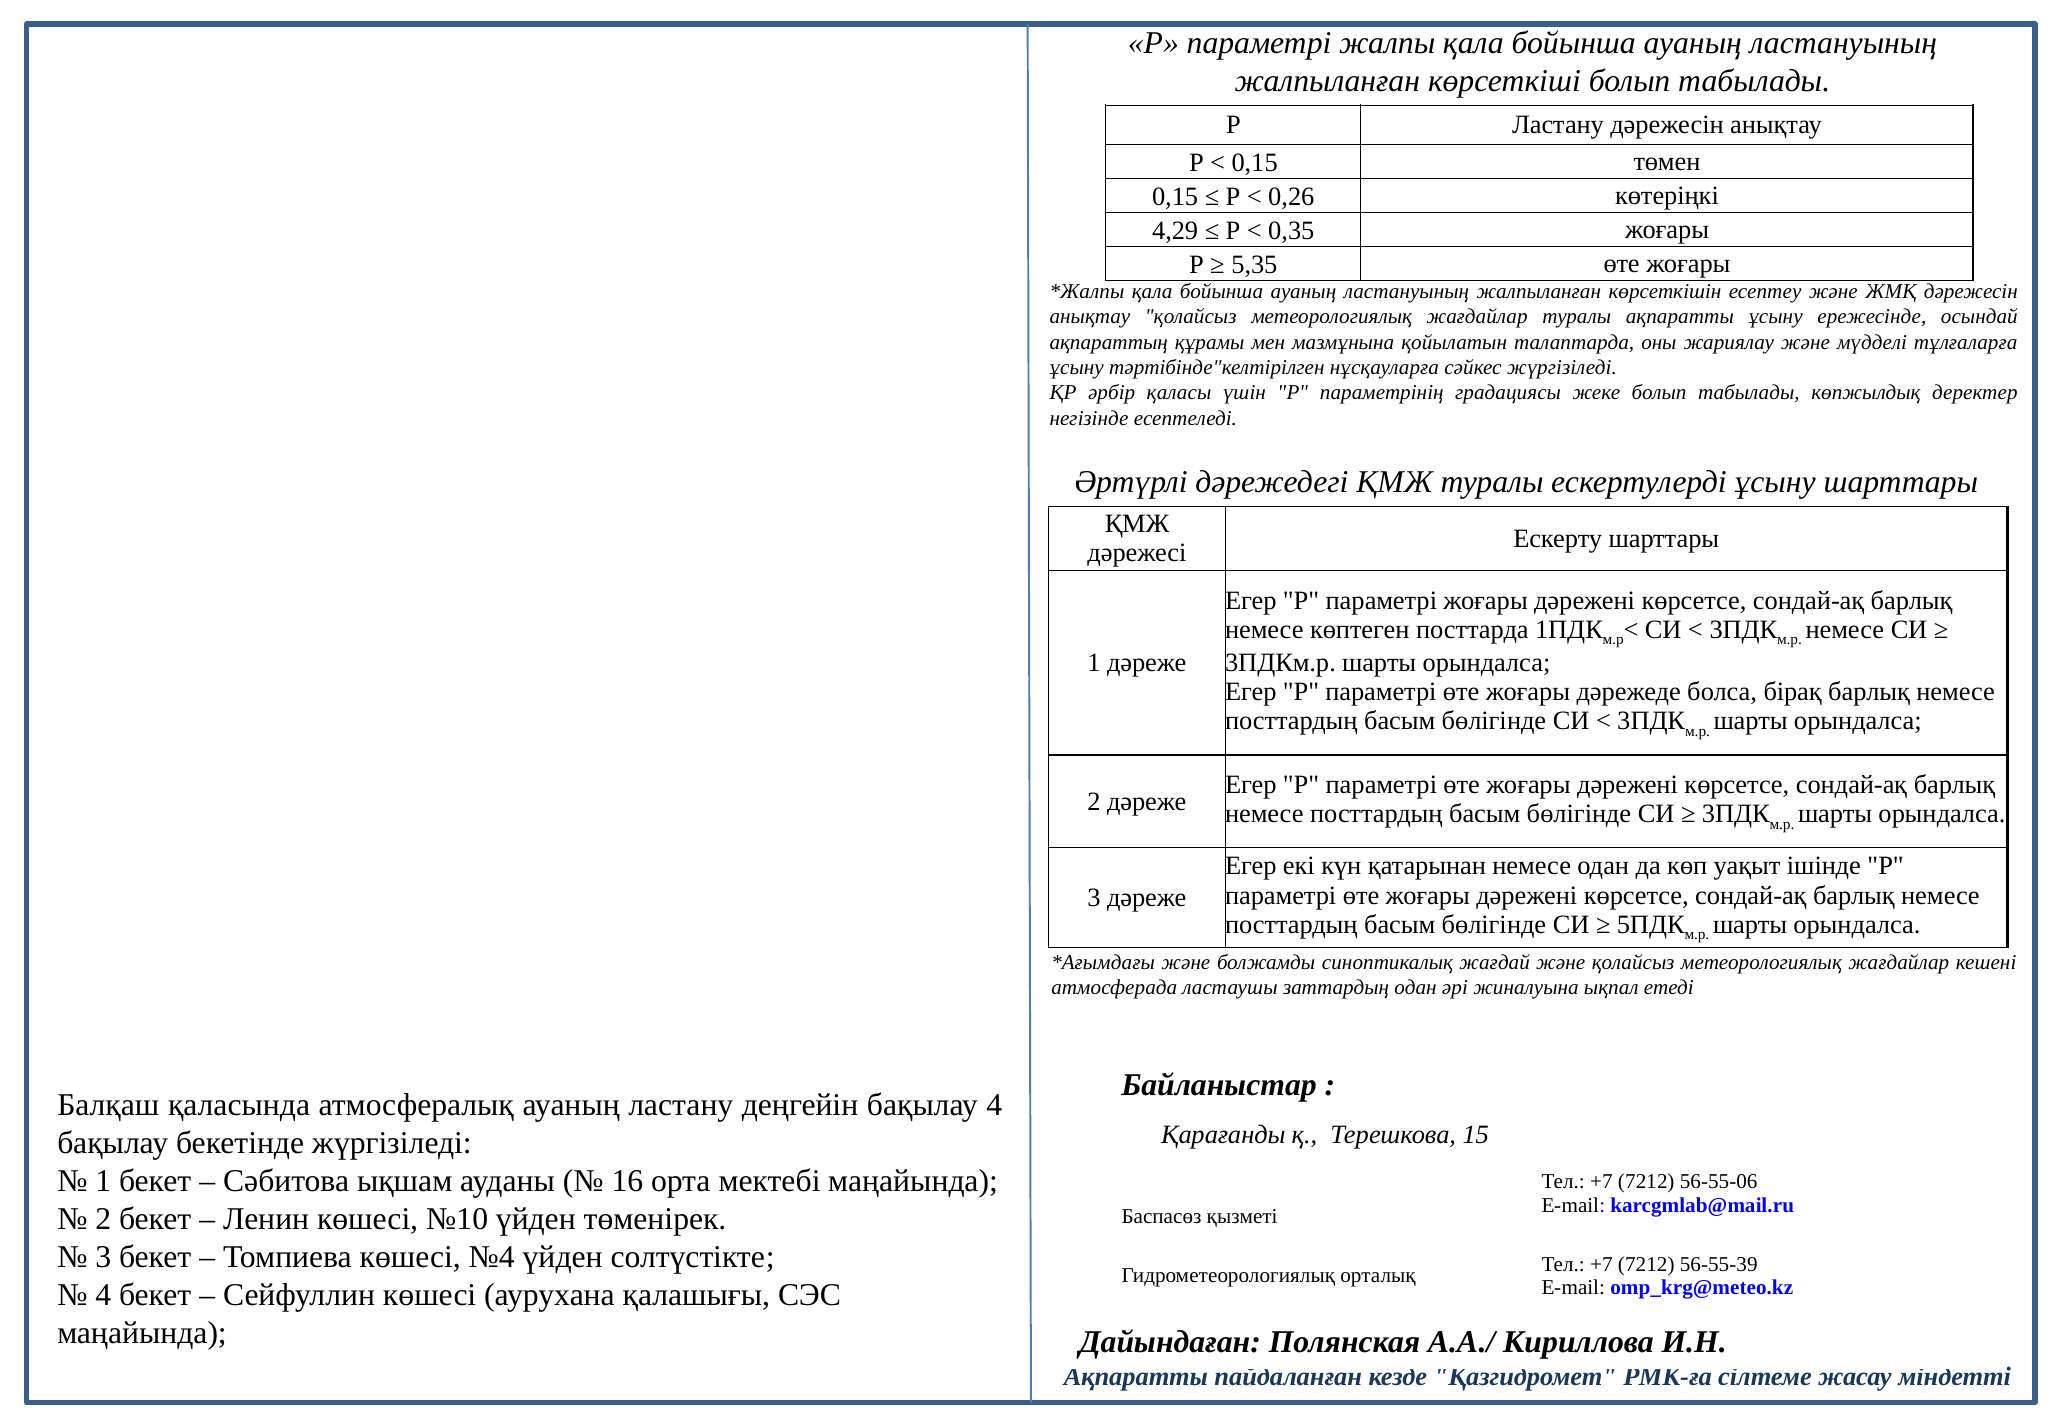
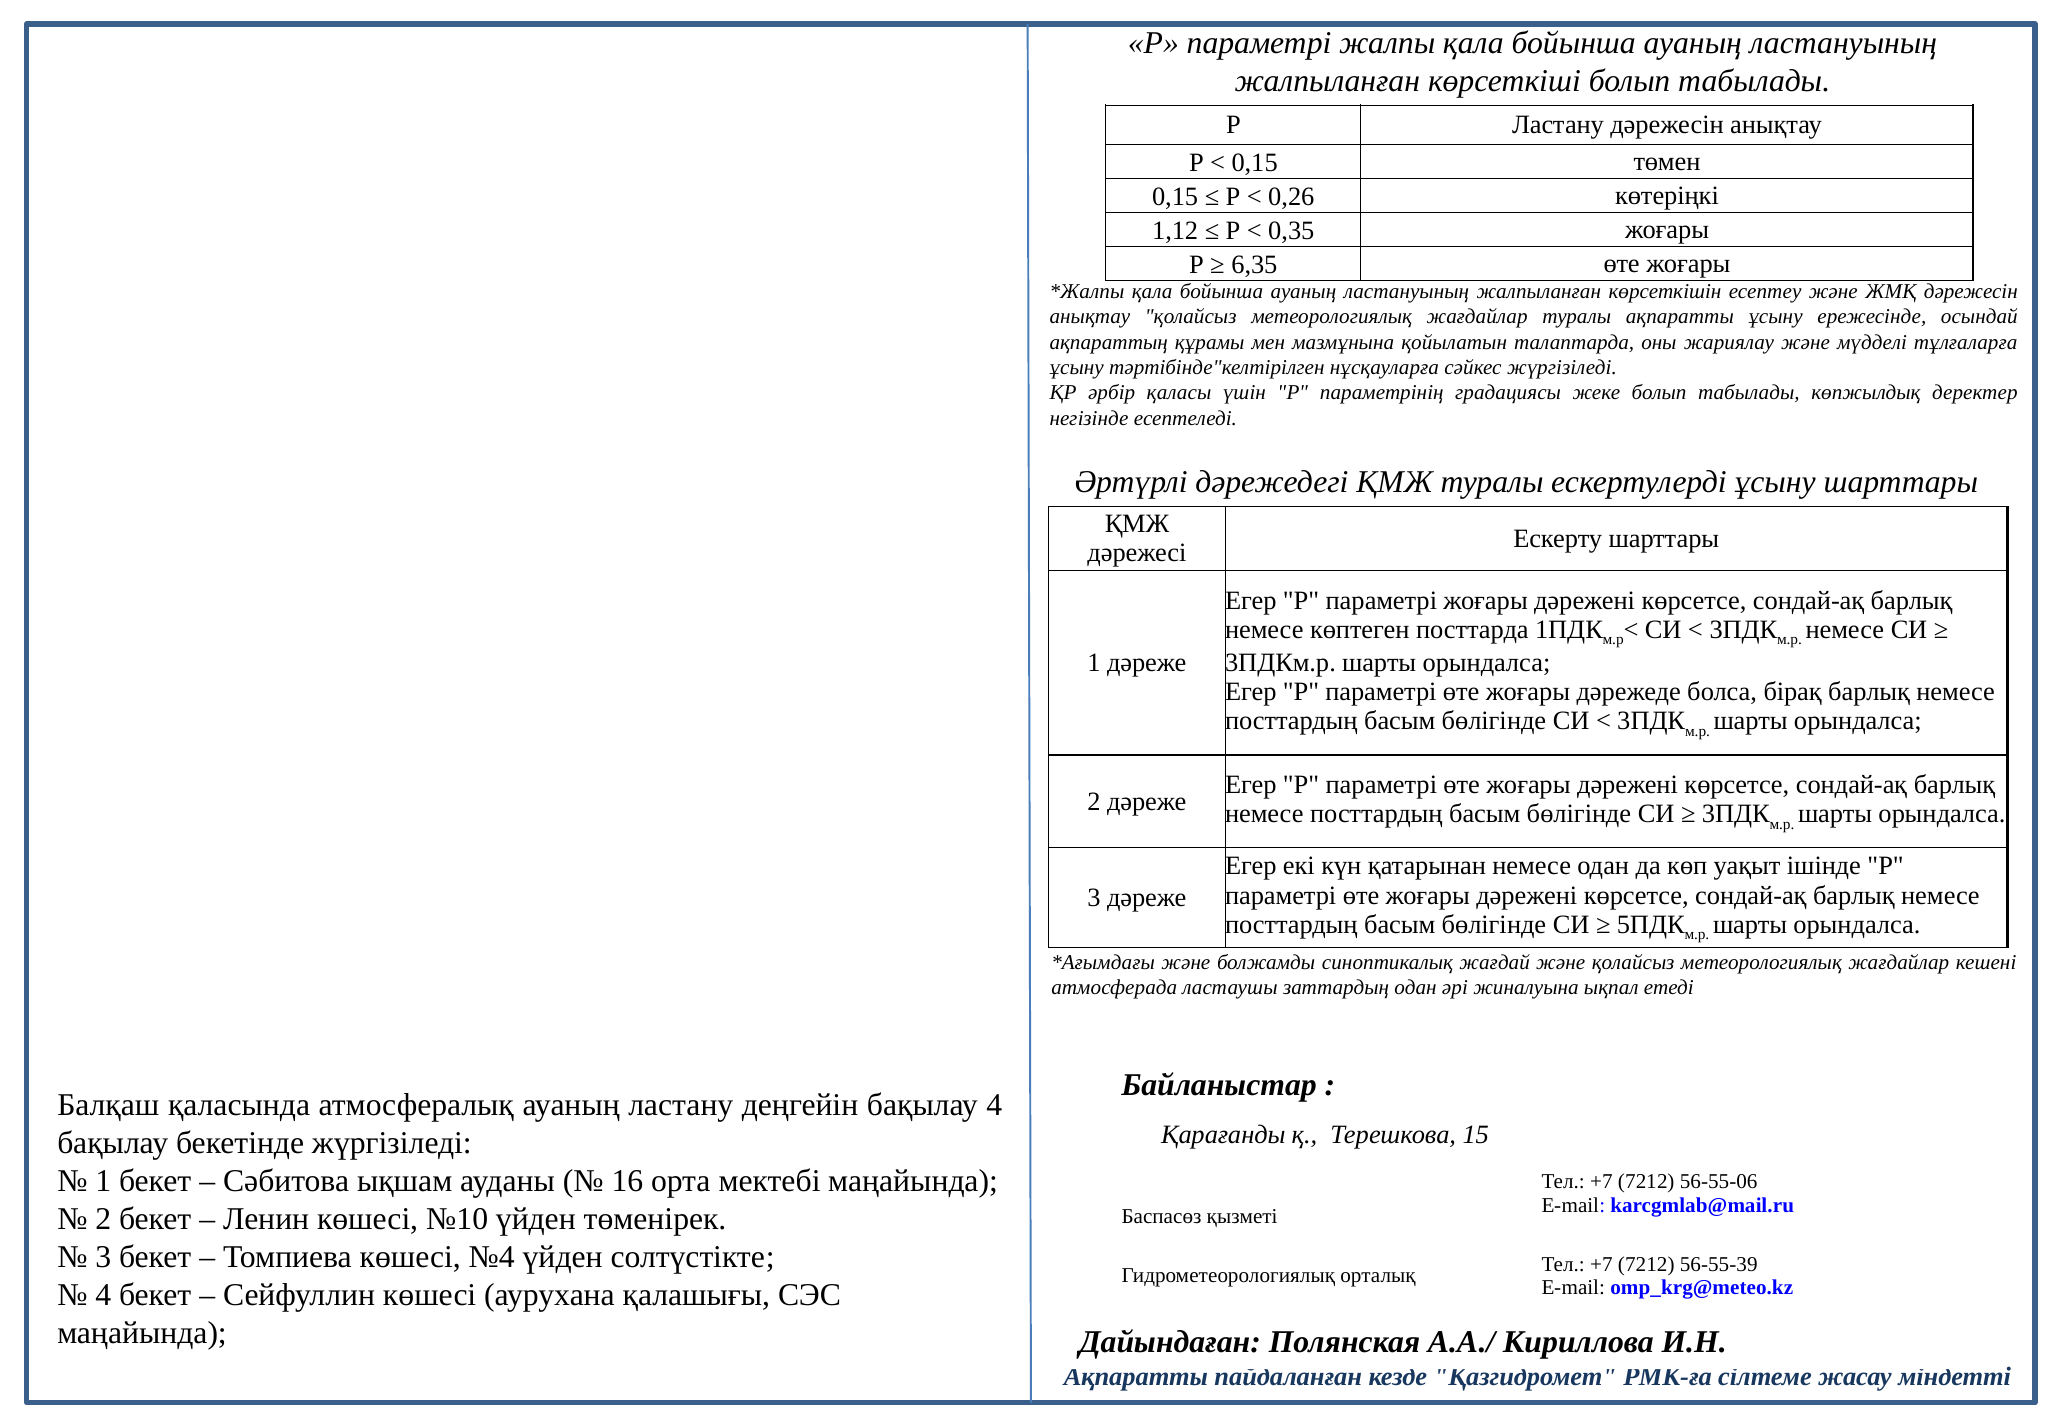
4,29: 4,29 -> 1,12 (1175, 231)
5,35: 5,35 -> 6,35 (1254, 265)
